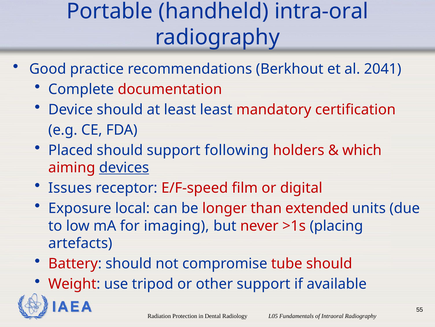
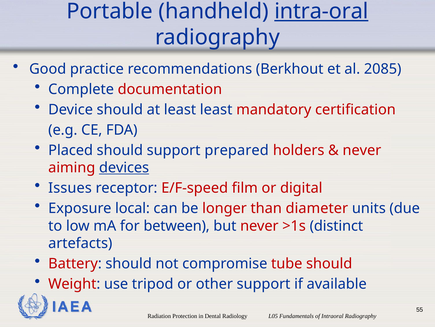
intra-oral underline: none -> present (321, 11)
2041: 2041 -> 2085 (383, 69)
following: following -> prepared (237, 150)
which: which -> never (362, 150)
extended: extended -> diameter (317, 208)
imaging: imaging -> between (177, 225)
placing: placing -> distinct (336, 225)
